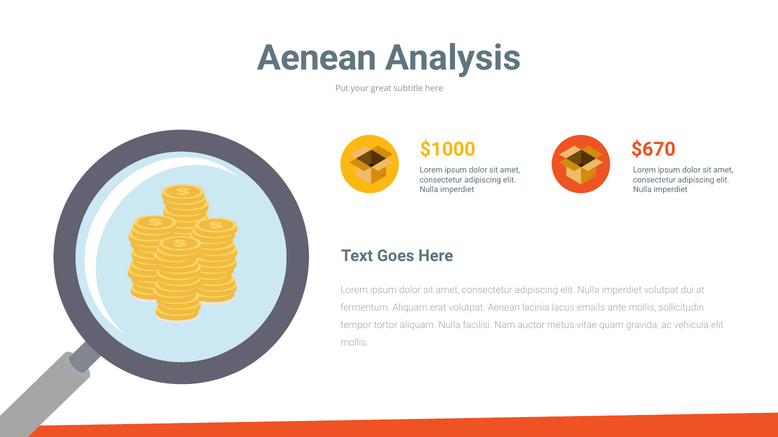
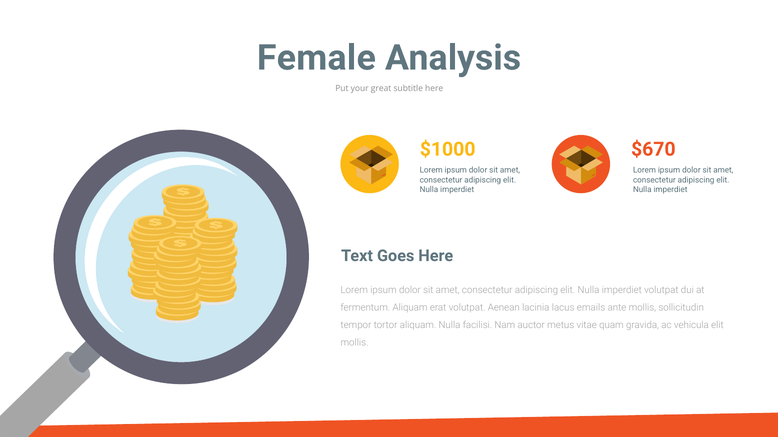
Aenean: Aenean -> Female (316, 58)
